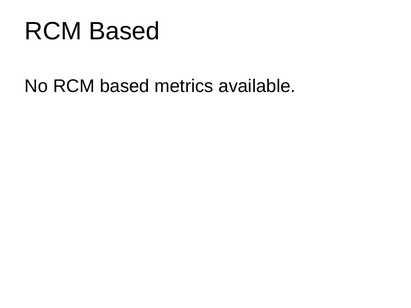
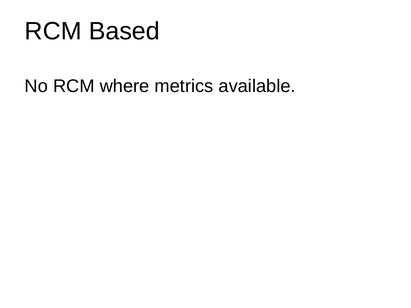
No RCM based: based -> where (125, 86)
